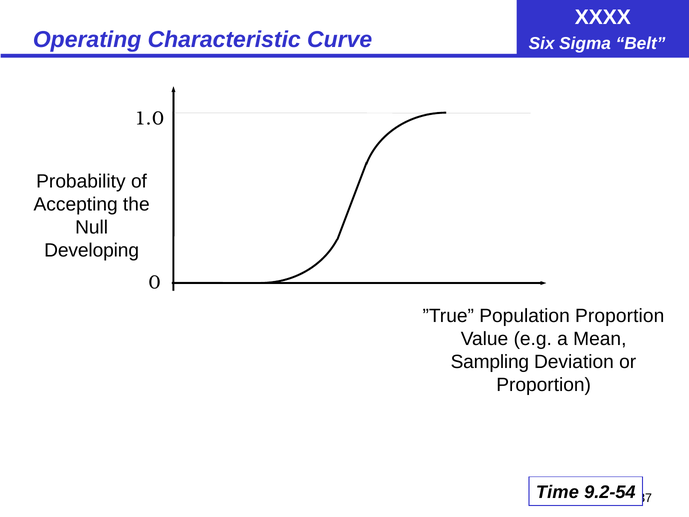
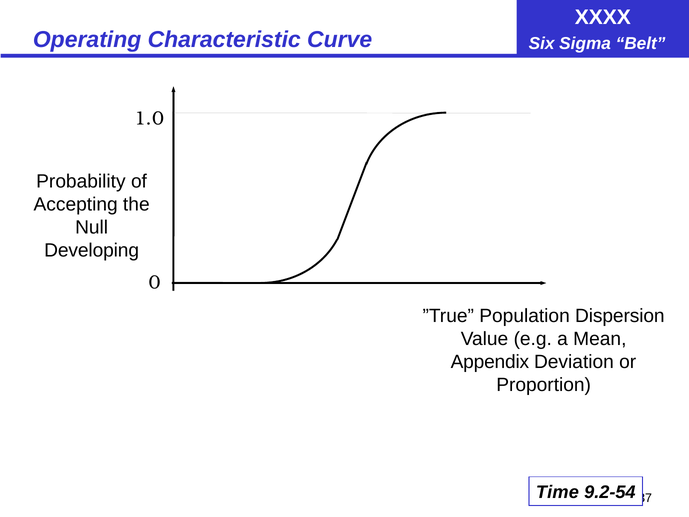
Population Proportion: Proportion -> Dispersion (620, 316)
Sampling: Sampling -> Appendix (490, 362)
